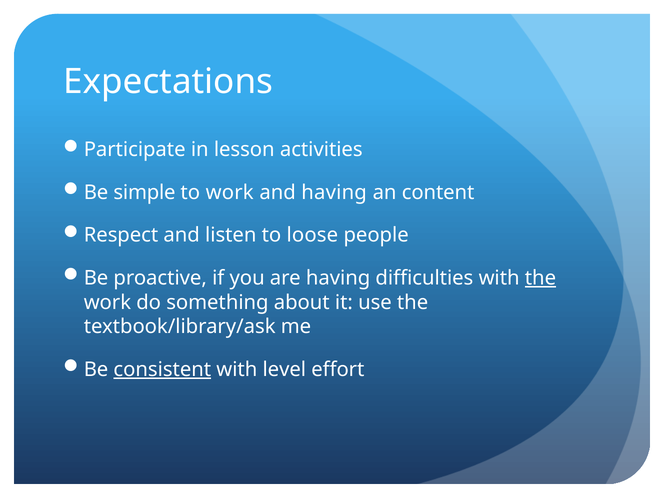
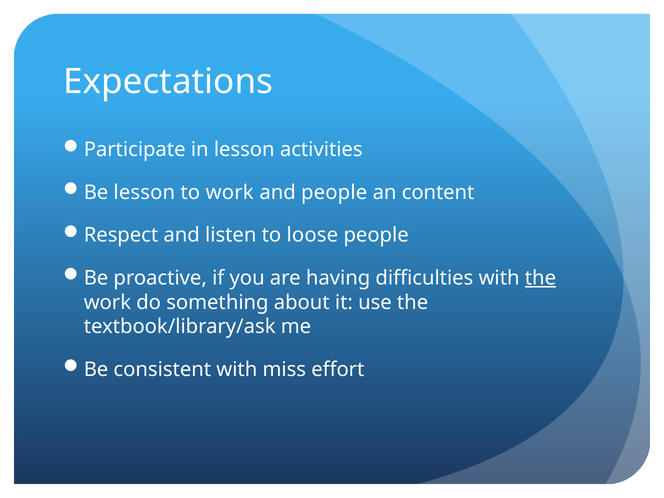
Be simple: simple -> lesson (144, 193)
and having: having -> people (334, 193)
consistent underline: present -> none (162, 370)
level: level -> miss (284, 370)
